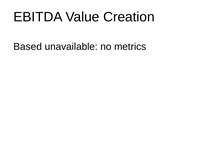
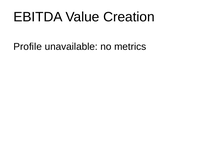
Based: Based -> Profile (28, 47)
